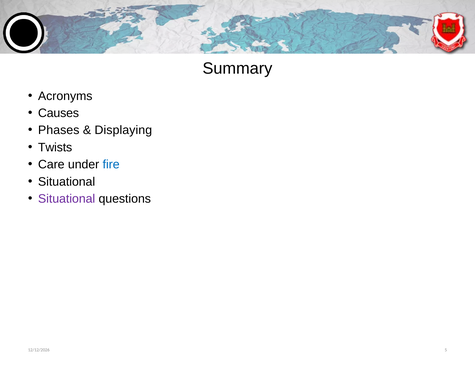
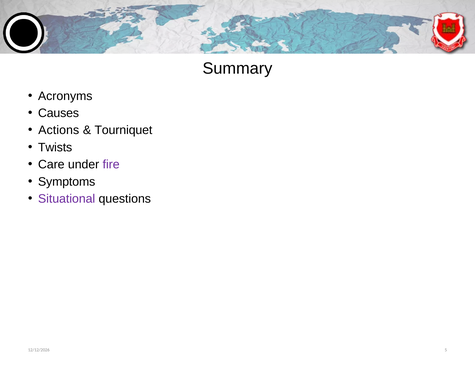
Phases: Phases -> Actions (59, 130)
Displaying: Displaying -> Tourniquet (123, 130)
fire colour: blue -> purple (111, 165)
Situational: Situational -> Symptoms (67, 182)
